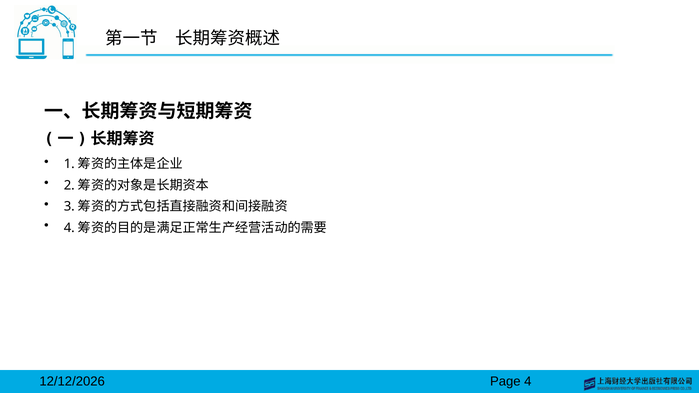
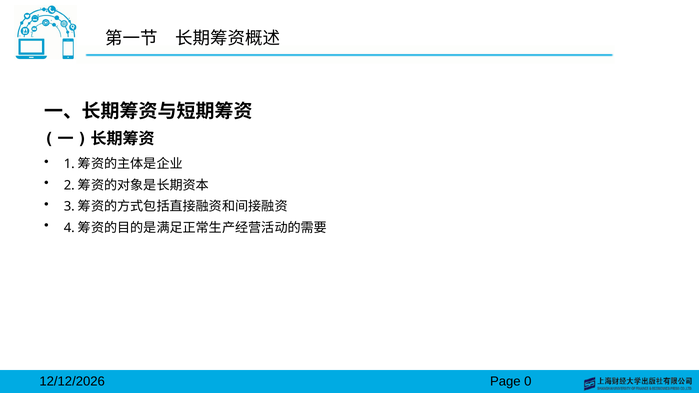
4: 4 -> 0 (528, 382)
